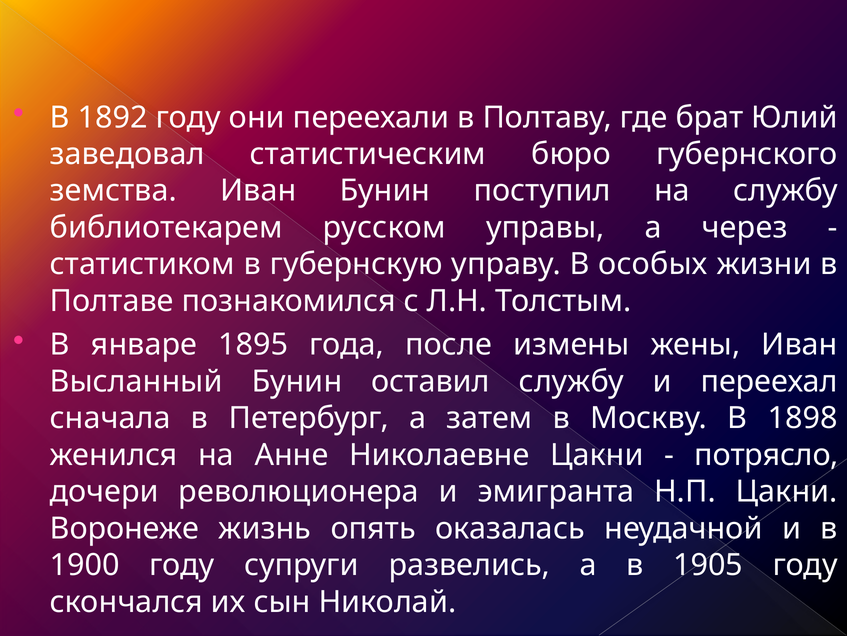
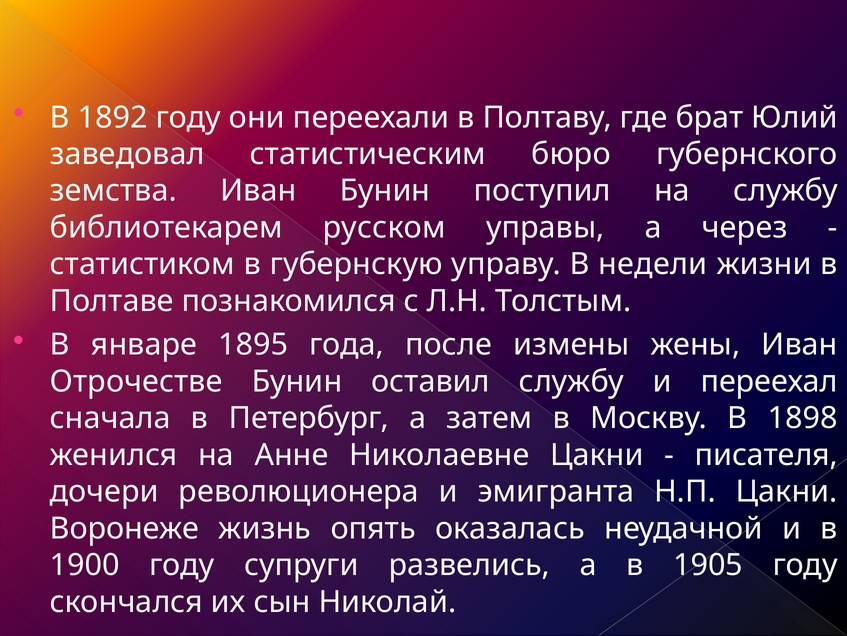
особых: особых -> недели (653, 264)
Высланный: Высланный -> Отрочестве (136, 381)
потрясло: потрясло -> писателя (766, 454)
